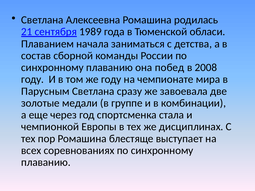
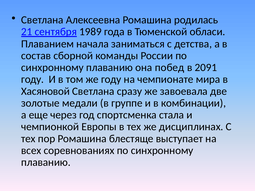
2008: 2008 -> 2091 (206, 68)
Парусным: Парусным -> Хасяновой (45, 91)
